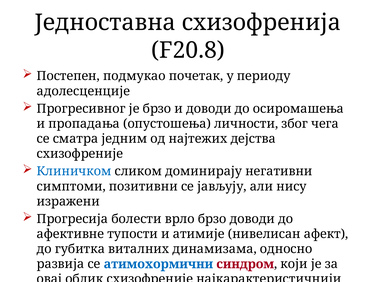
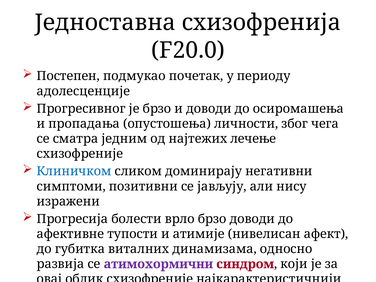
F20.8: F20.8 -> F20.0 (188, 50)
дејства: дејства -> лечење (253, 139)
атимохормични colour: blue -> purple (158, 264)
